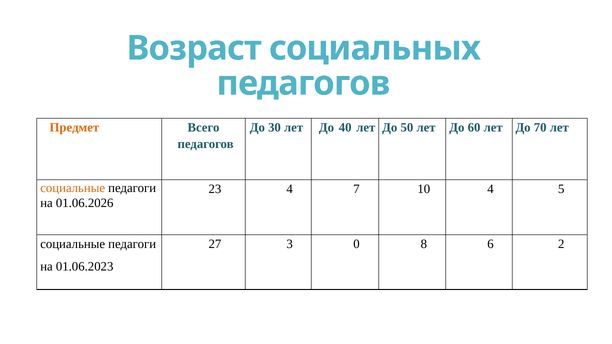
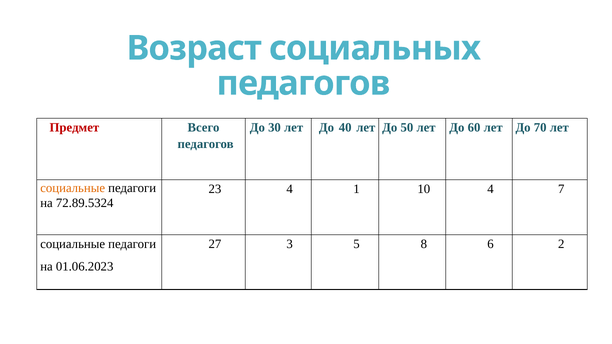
Предмет colour: orange -> red (74, 128)
7: 7 -> 1 (356, 189)
5: 5 -> 7 (561, 189)
01.06.2026: 01.06.2026 -> 72.89.5324 (85, 203)
0: 0 -> 5 (356, 244)
